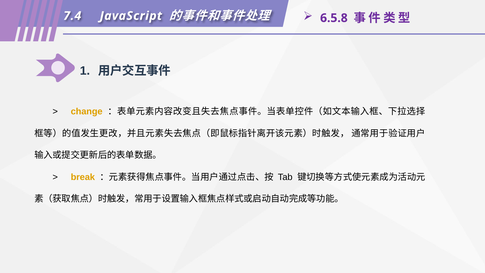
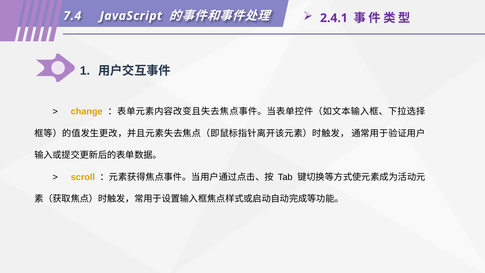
6.5.8: 6.5.8 -> 2.4.1 (334, 18)
break: break -> scroll (83, 177)
